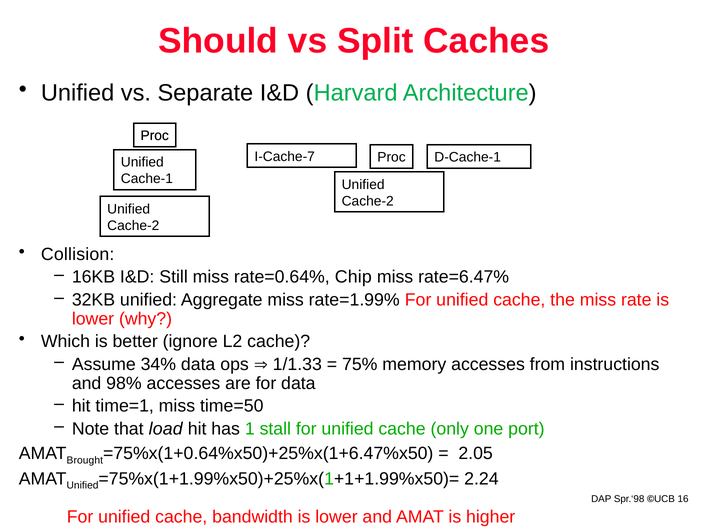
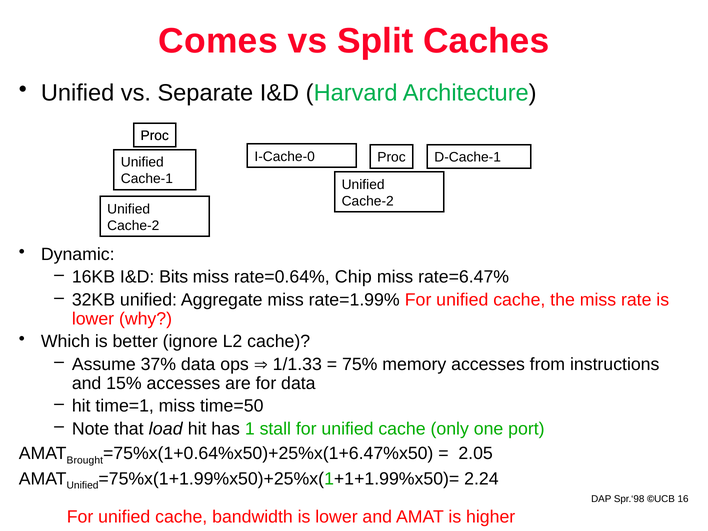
Should: Should -> Comes (218, 41)
I-Cache-7: I-Cache-7 -> I-Cache-0 (285, 157)
Collision: Collision -> Dynamic (78, 254)
Still: Still -> Bits (174, 277)
34%: 34% -> 37% (158, 364)
98%: 98% -> 15% (124, 383)
